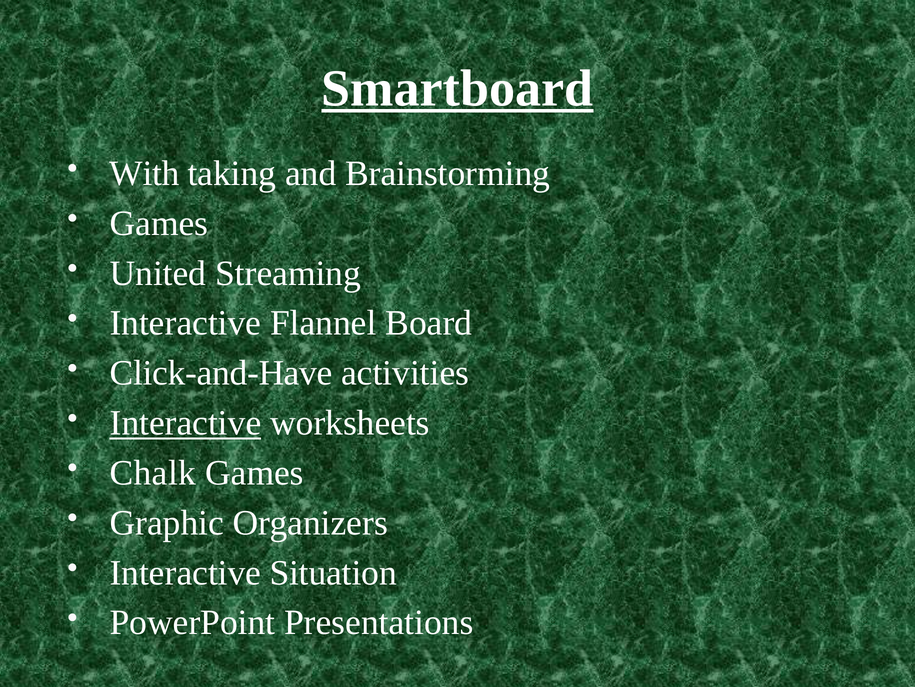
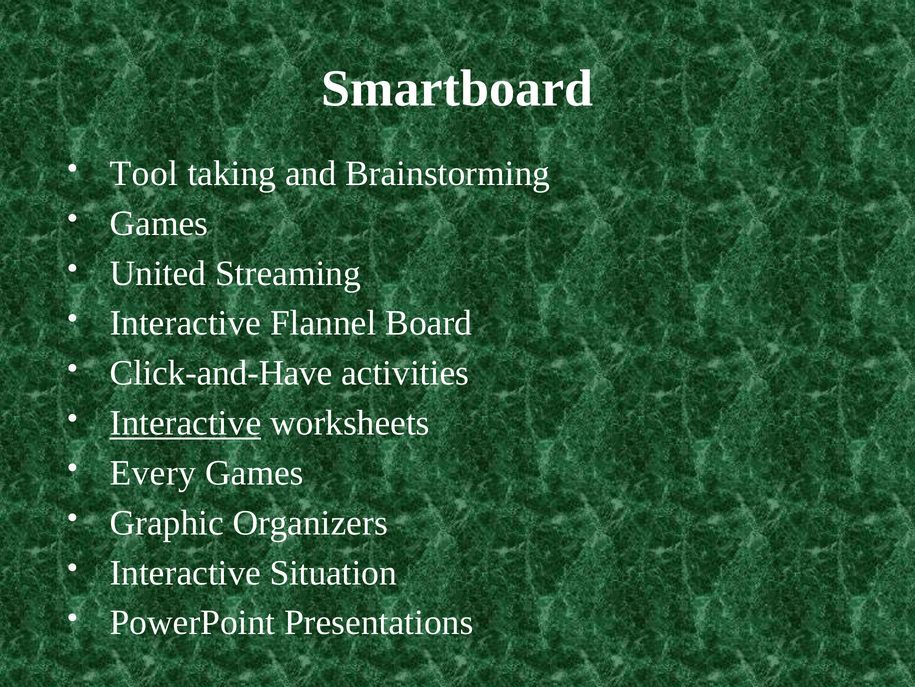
Smartboard underline: present -> none (457, 88)
With: With -> Tool (144, 173)
Chalk: Chalk -> Every (153, 472)
